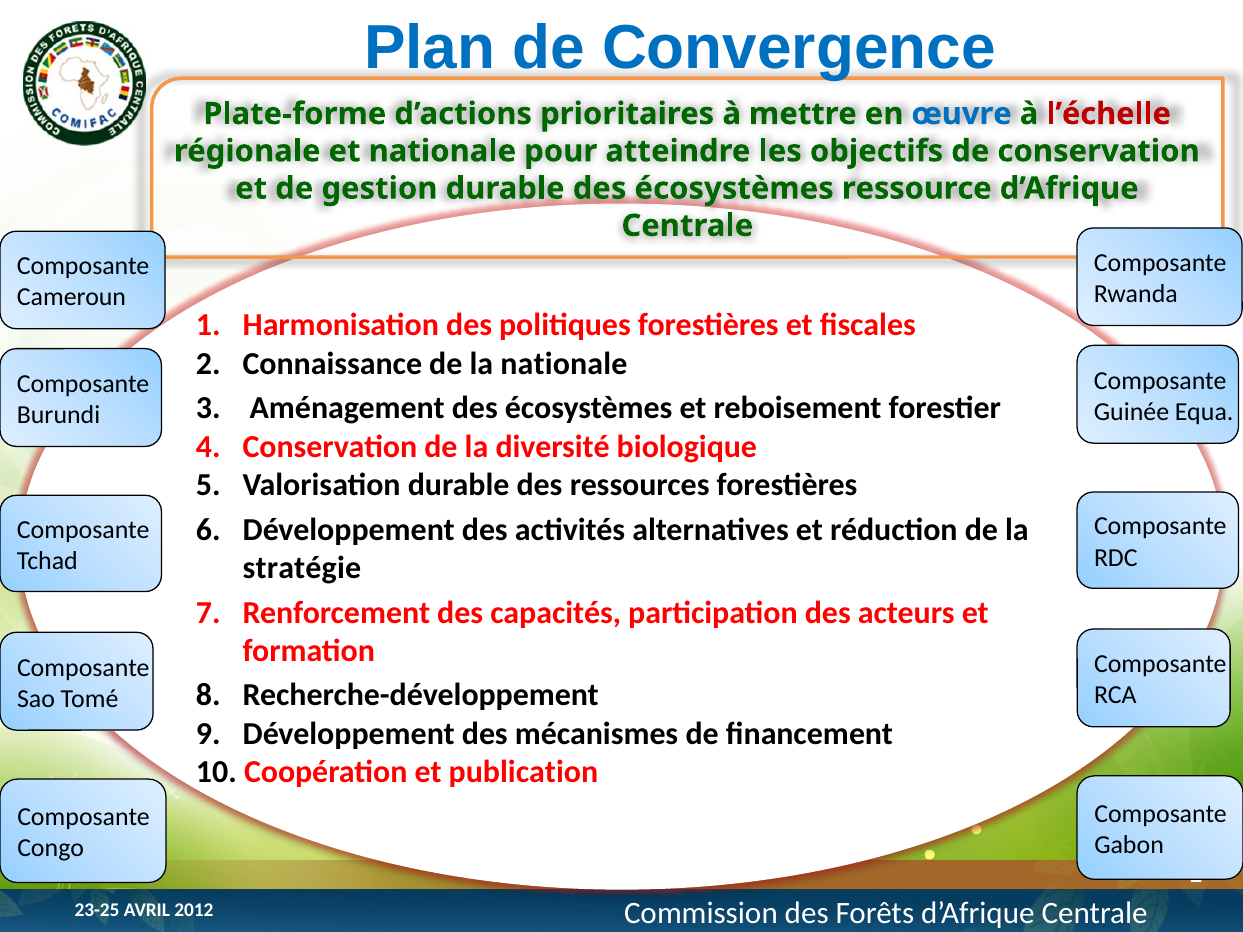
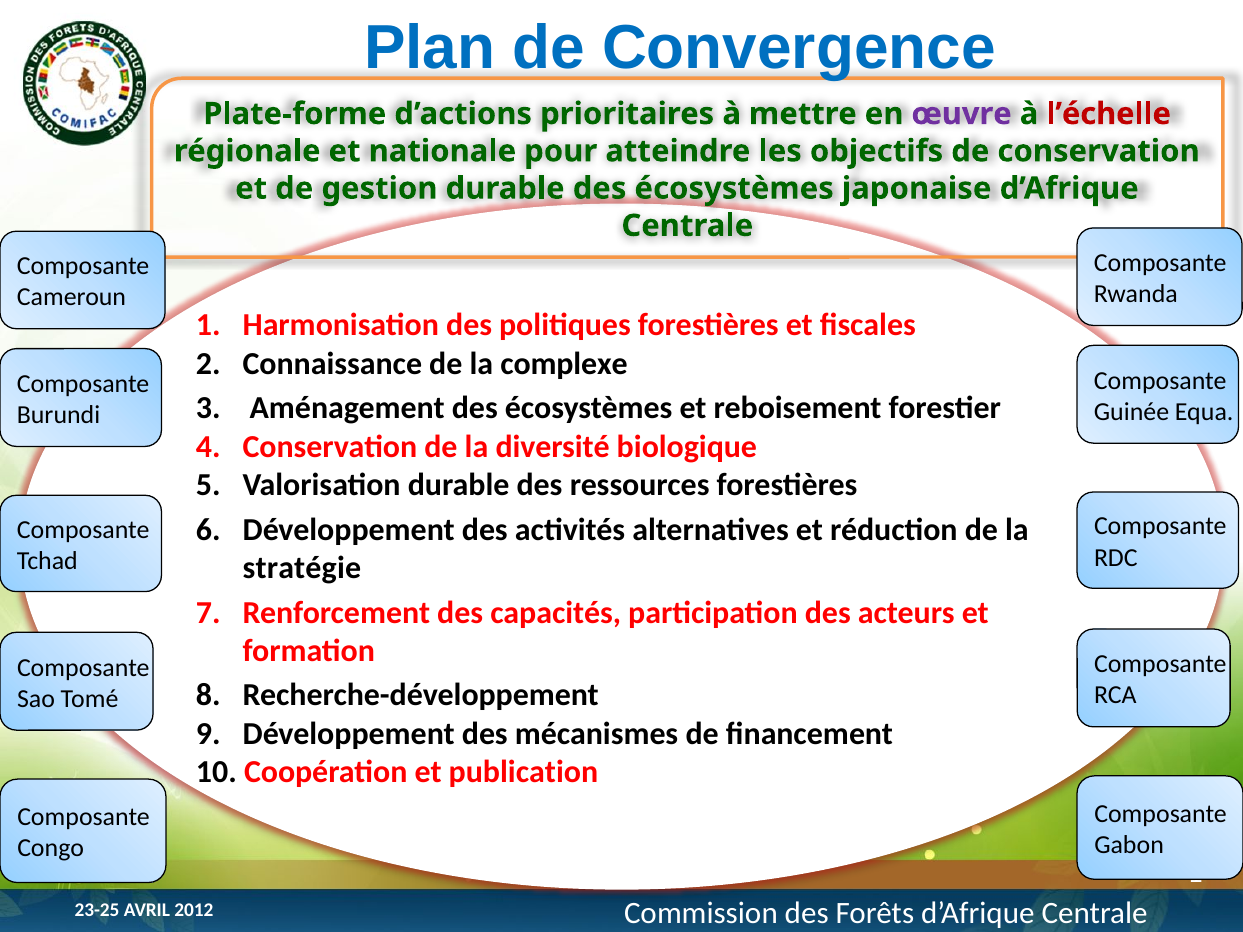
œuvre colour: blue -> purple (962, 114)
ressource: ressource -> japonaise (917, 188)
la nationale: nationale -> complexe (564, 364)
